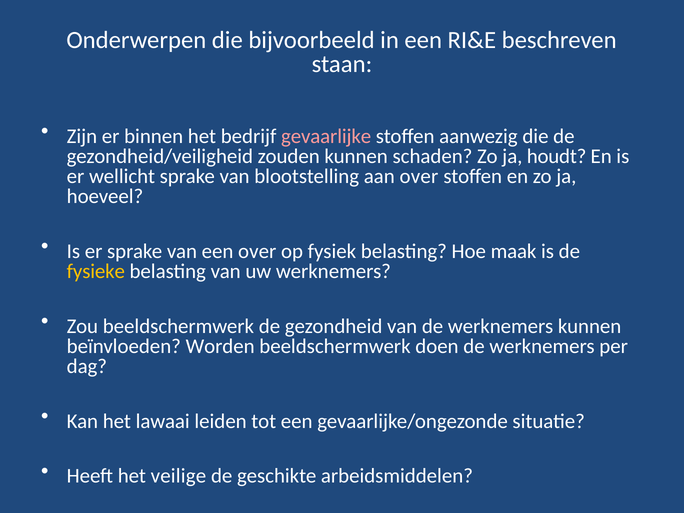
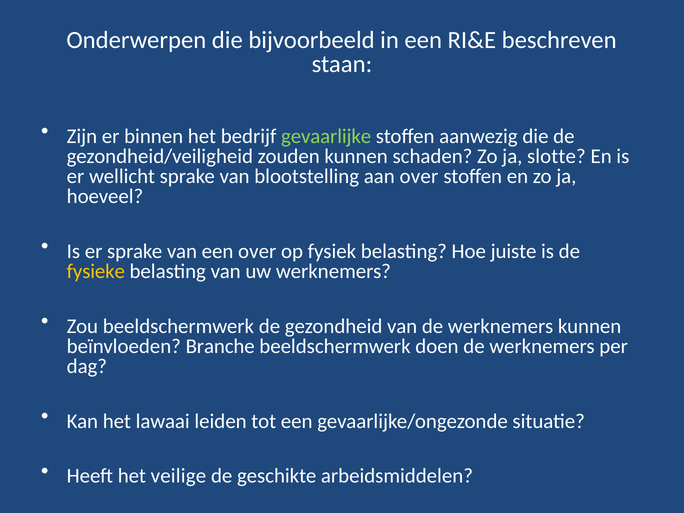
gevaarlijke colour: pink -> light green (326, 136)
houdt: houdt -> slotte (556, 156)
maak: maak -> juiste (514, 251)
Worden: Worden -> Branche (220, 346)
